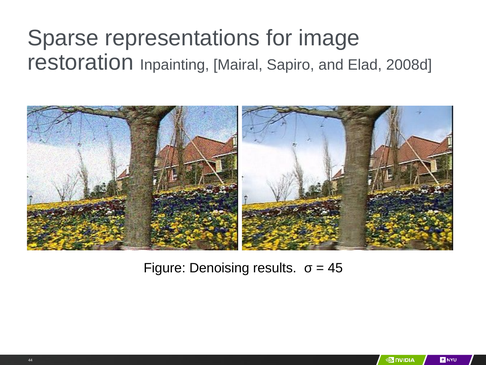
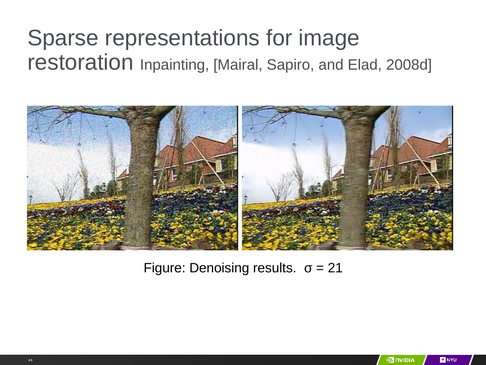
45: 45 -> 21 (335, 268)
